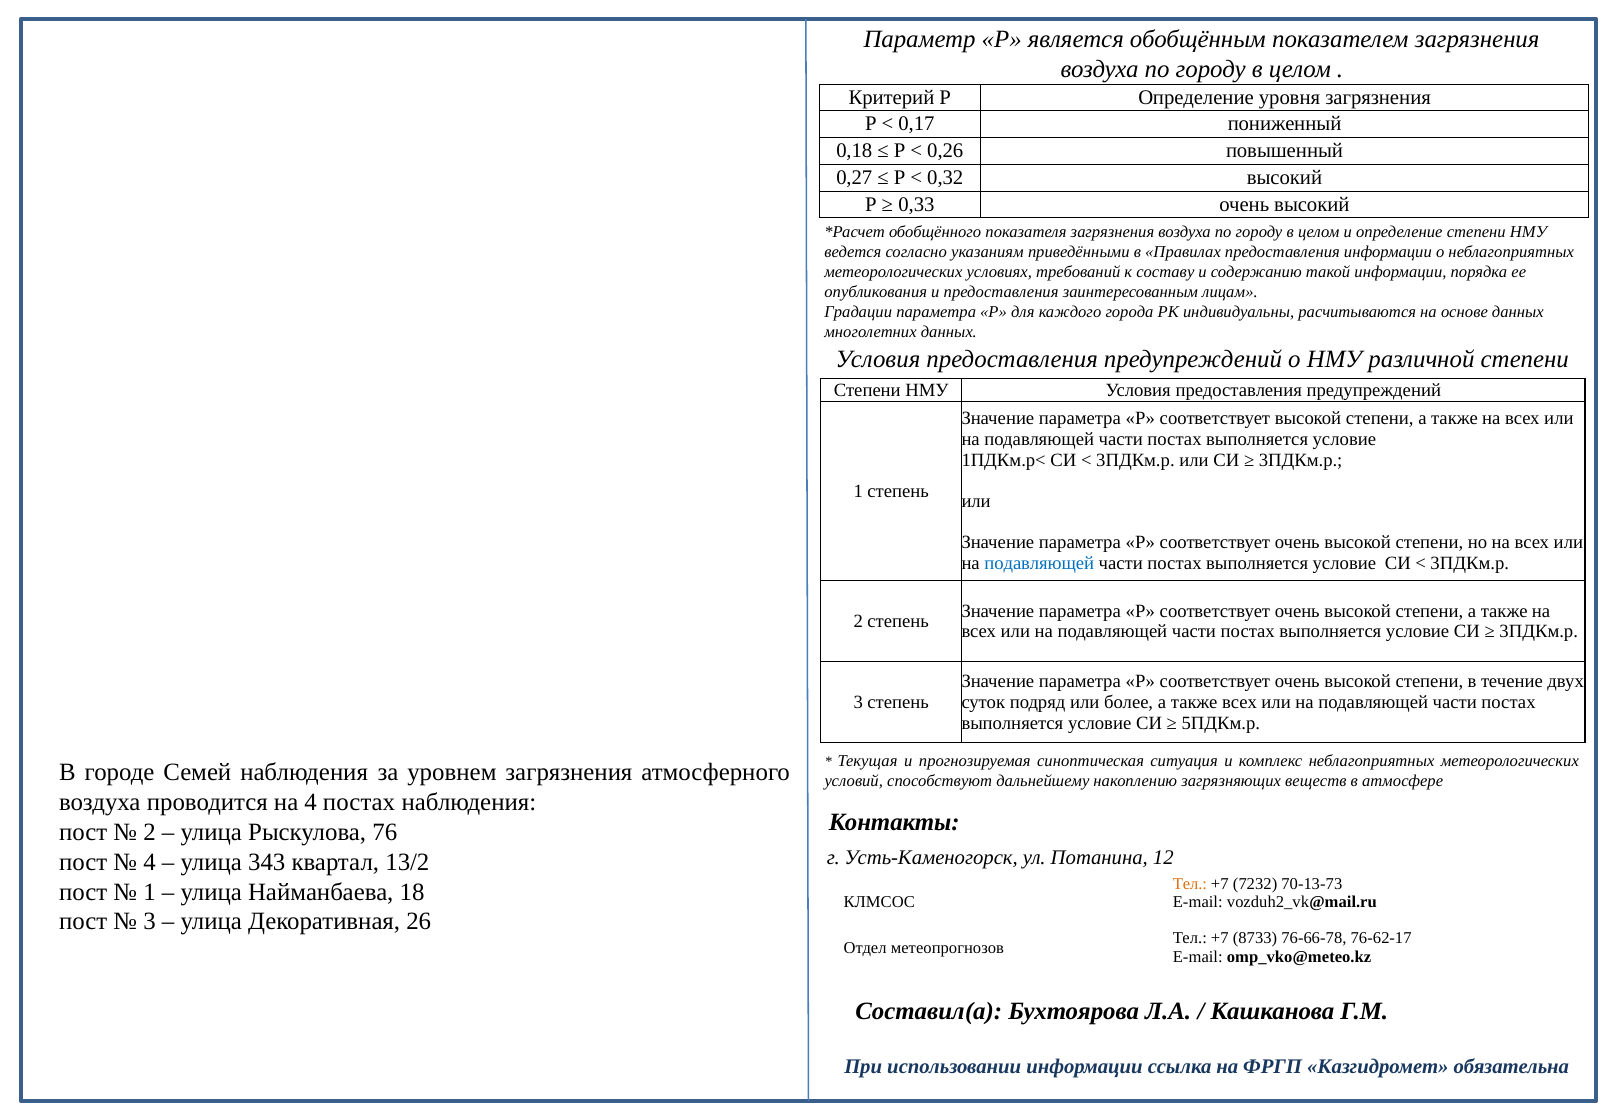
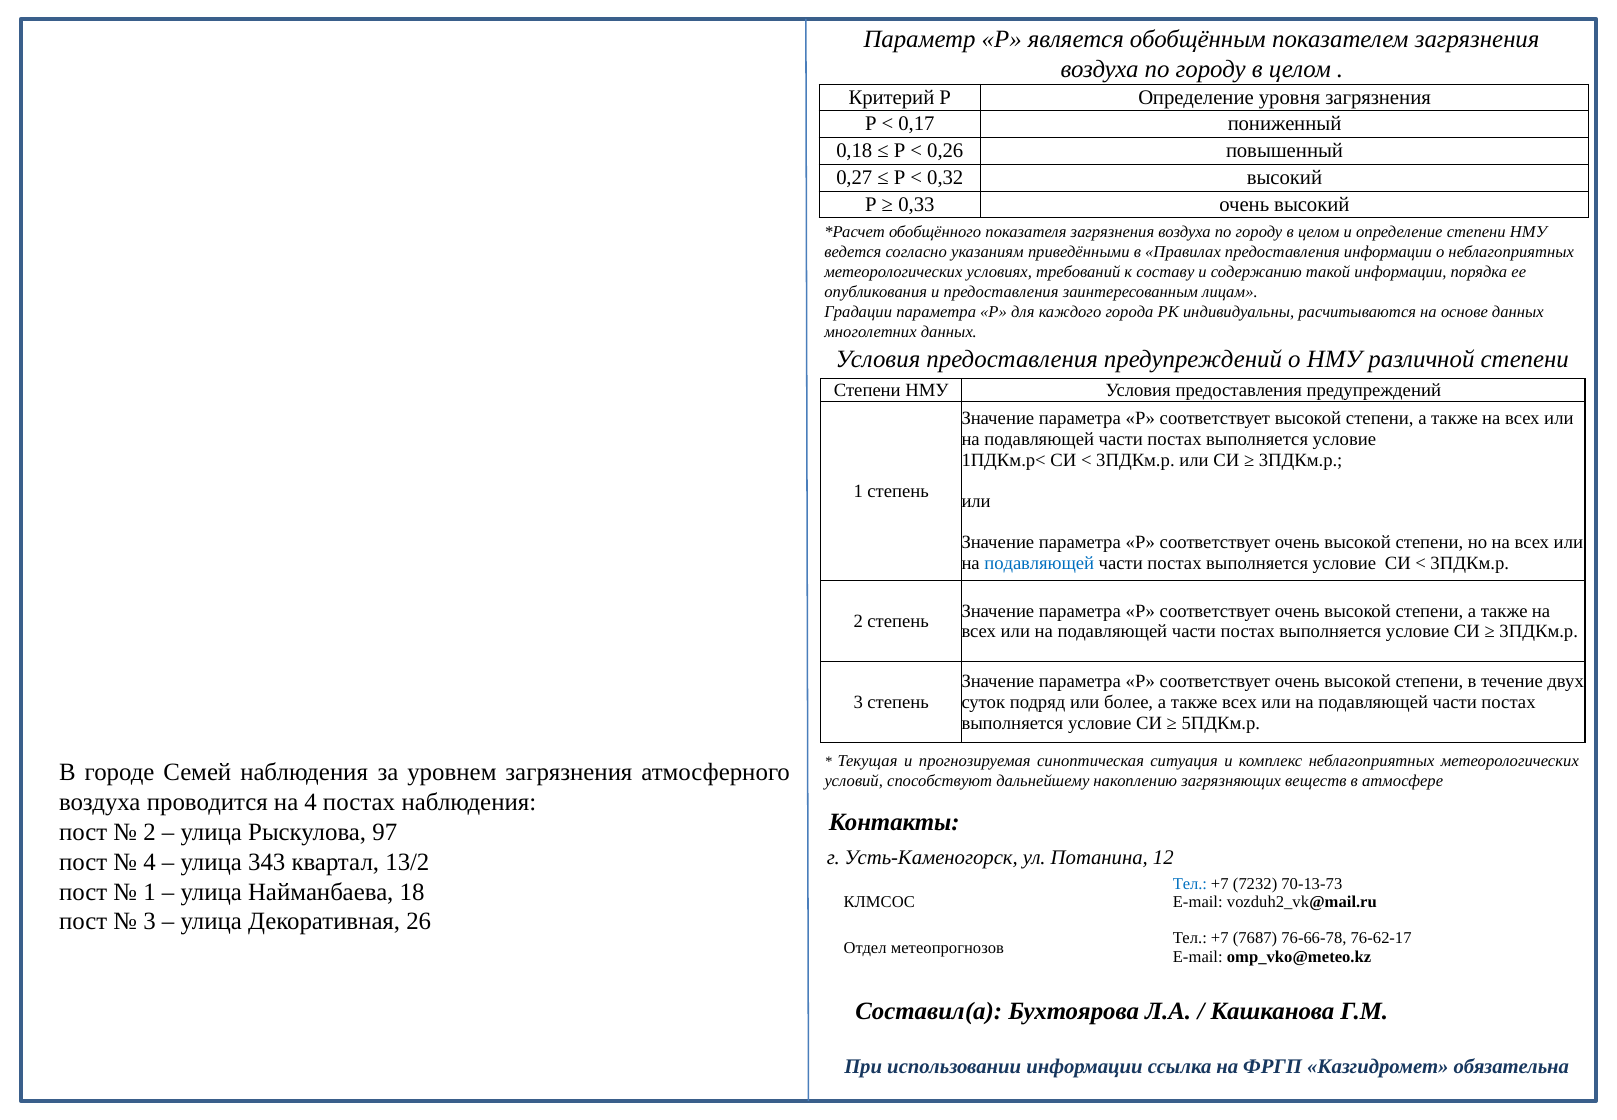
76: 76 -> 97 (385, 832)
Тел colour: orange -> blue (1190, 883)
8733: 8733 -> 7687 (1255, 938)
